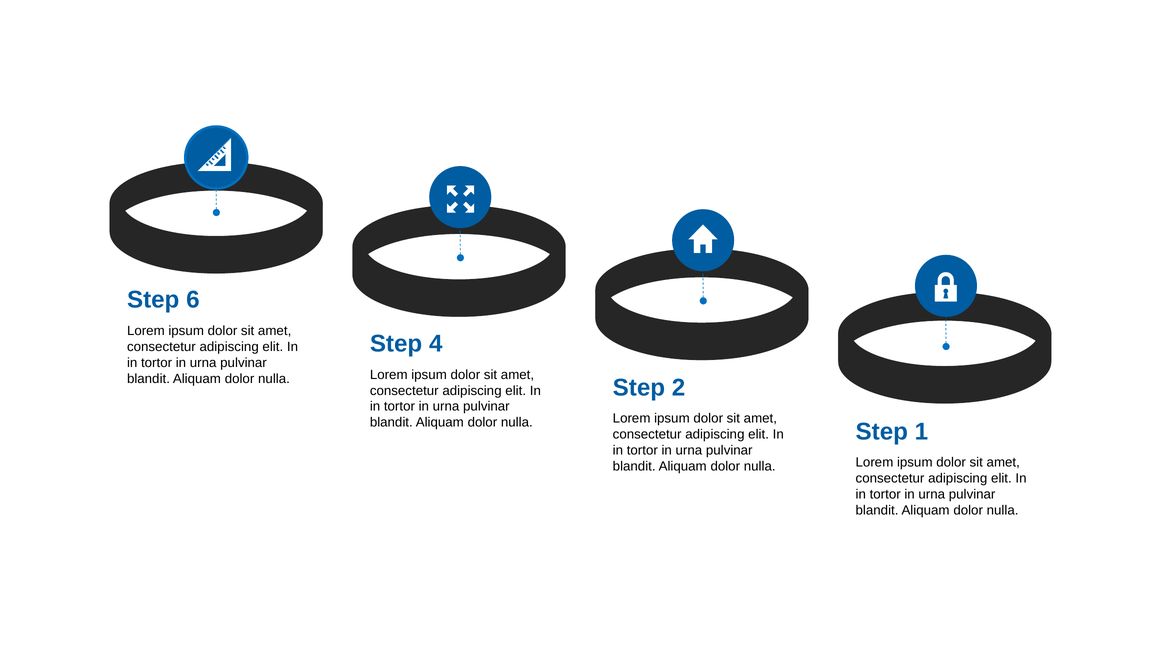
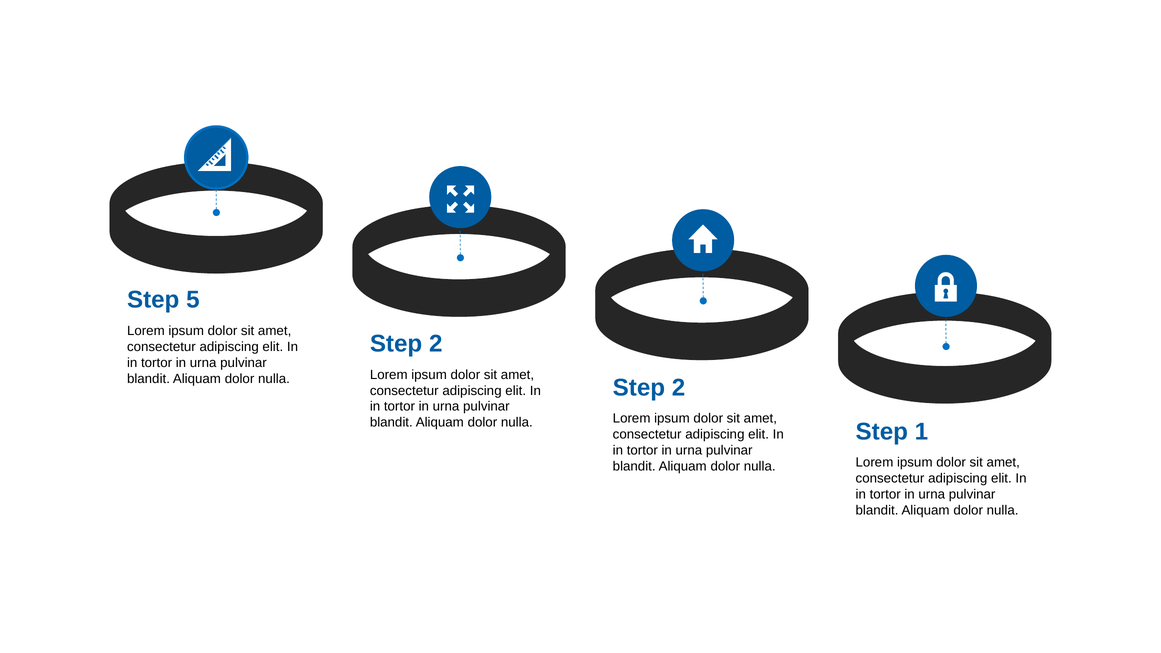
6: 6 -> 5 (193, 300)
4: 4 -> 2 (436, 344)
